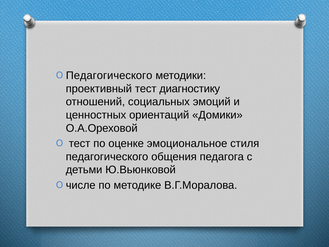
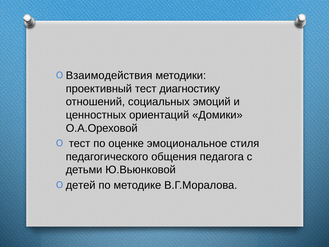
Педагогического: Педагогического -> Взаимодействия (109, 75)
числе: числе -> детей (81, 185)
